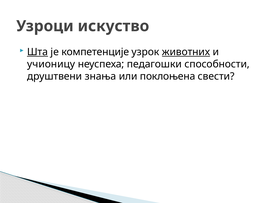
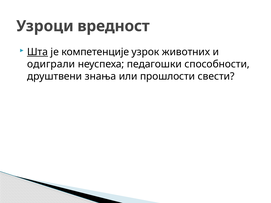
искуство: искуство -> вредност (114, 26)
животних underline: present -> none (186, 52)
учионицу: учионицу -> одиграли (51, 64)
поклоњена: поклоњена -> прошлости (168, 76)
